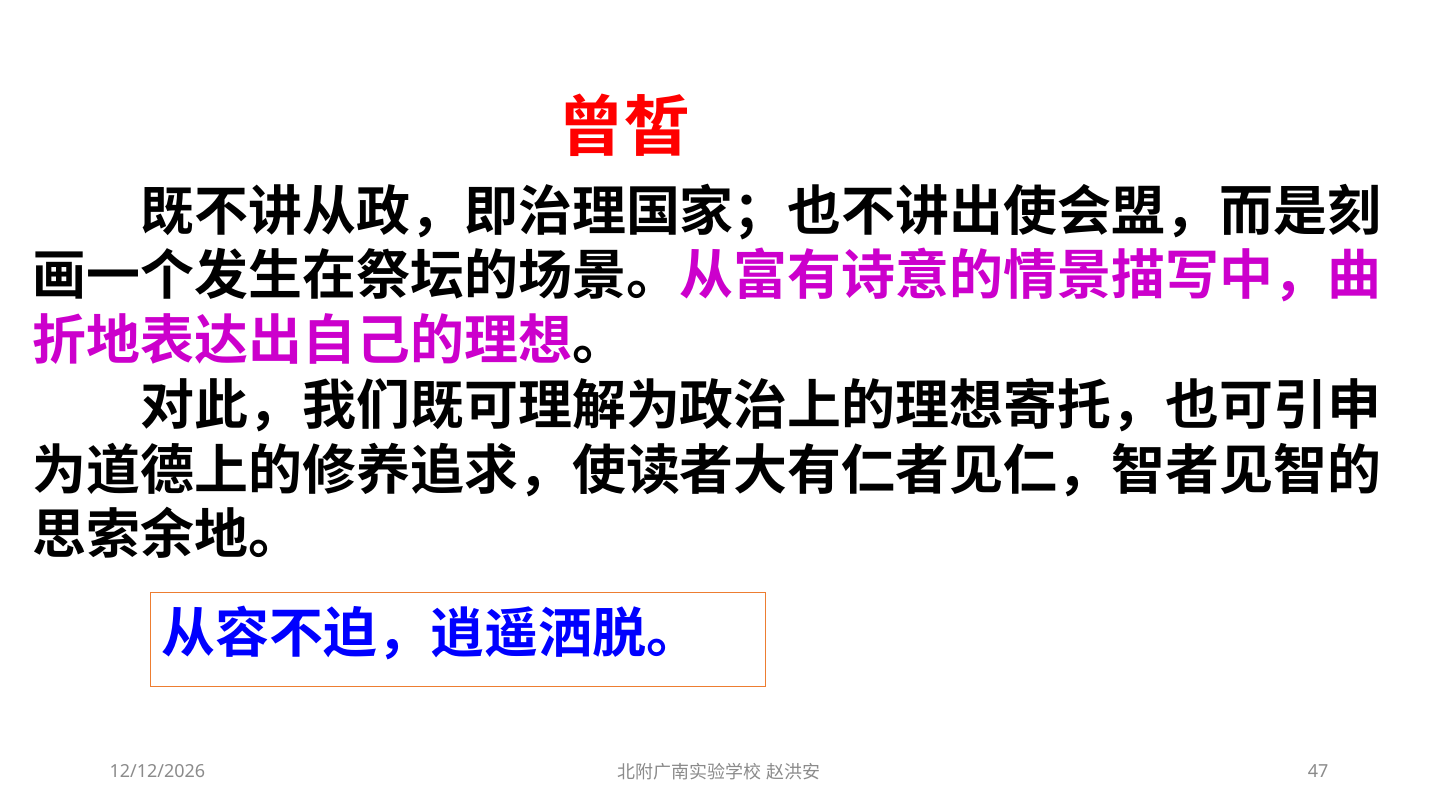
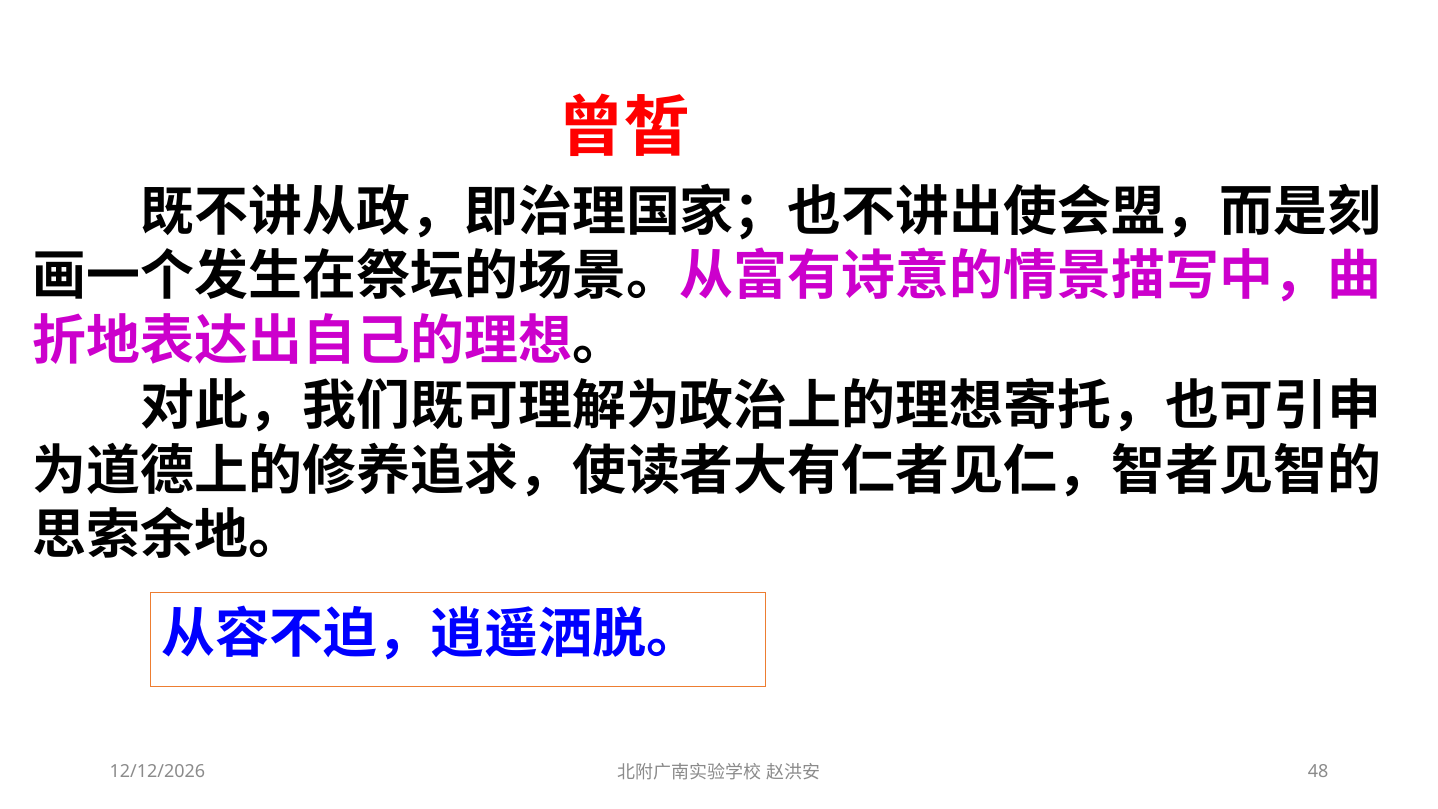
47: 47 -> 48 (1318, 771)
